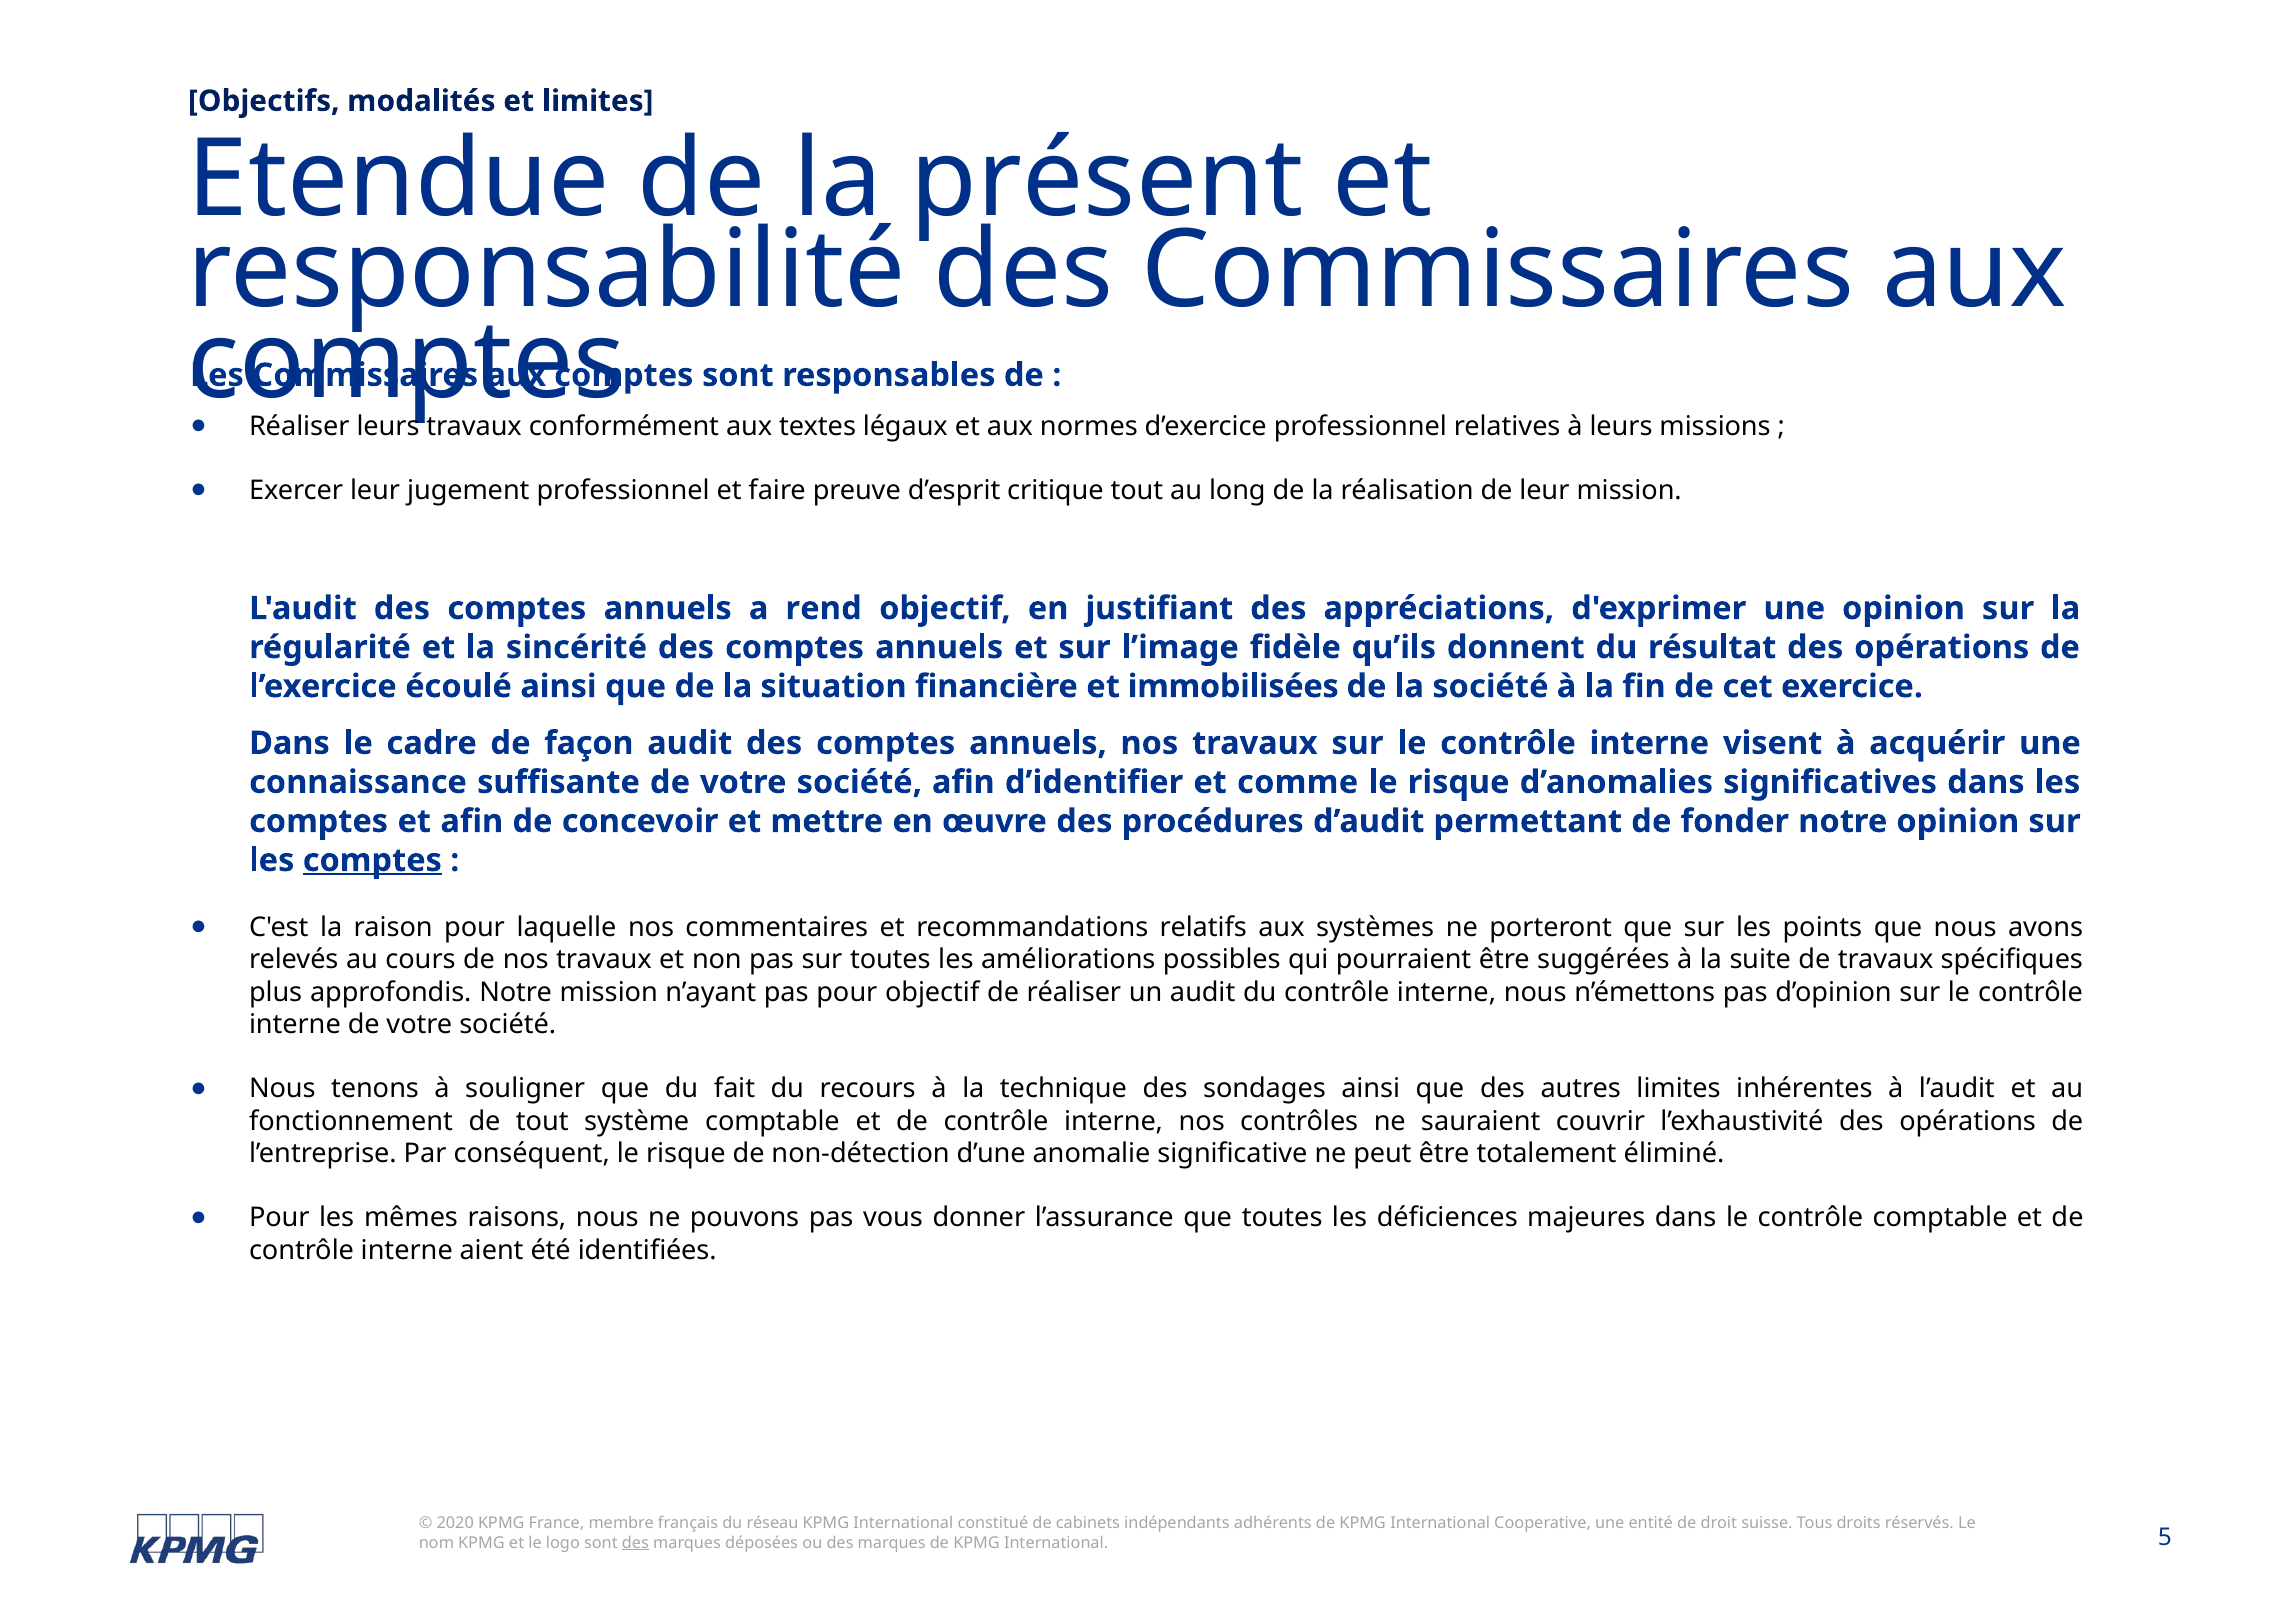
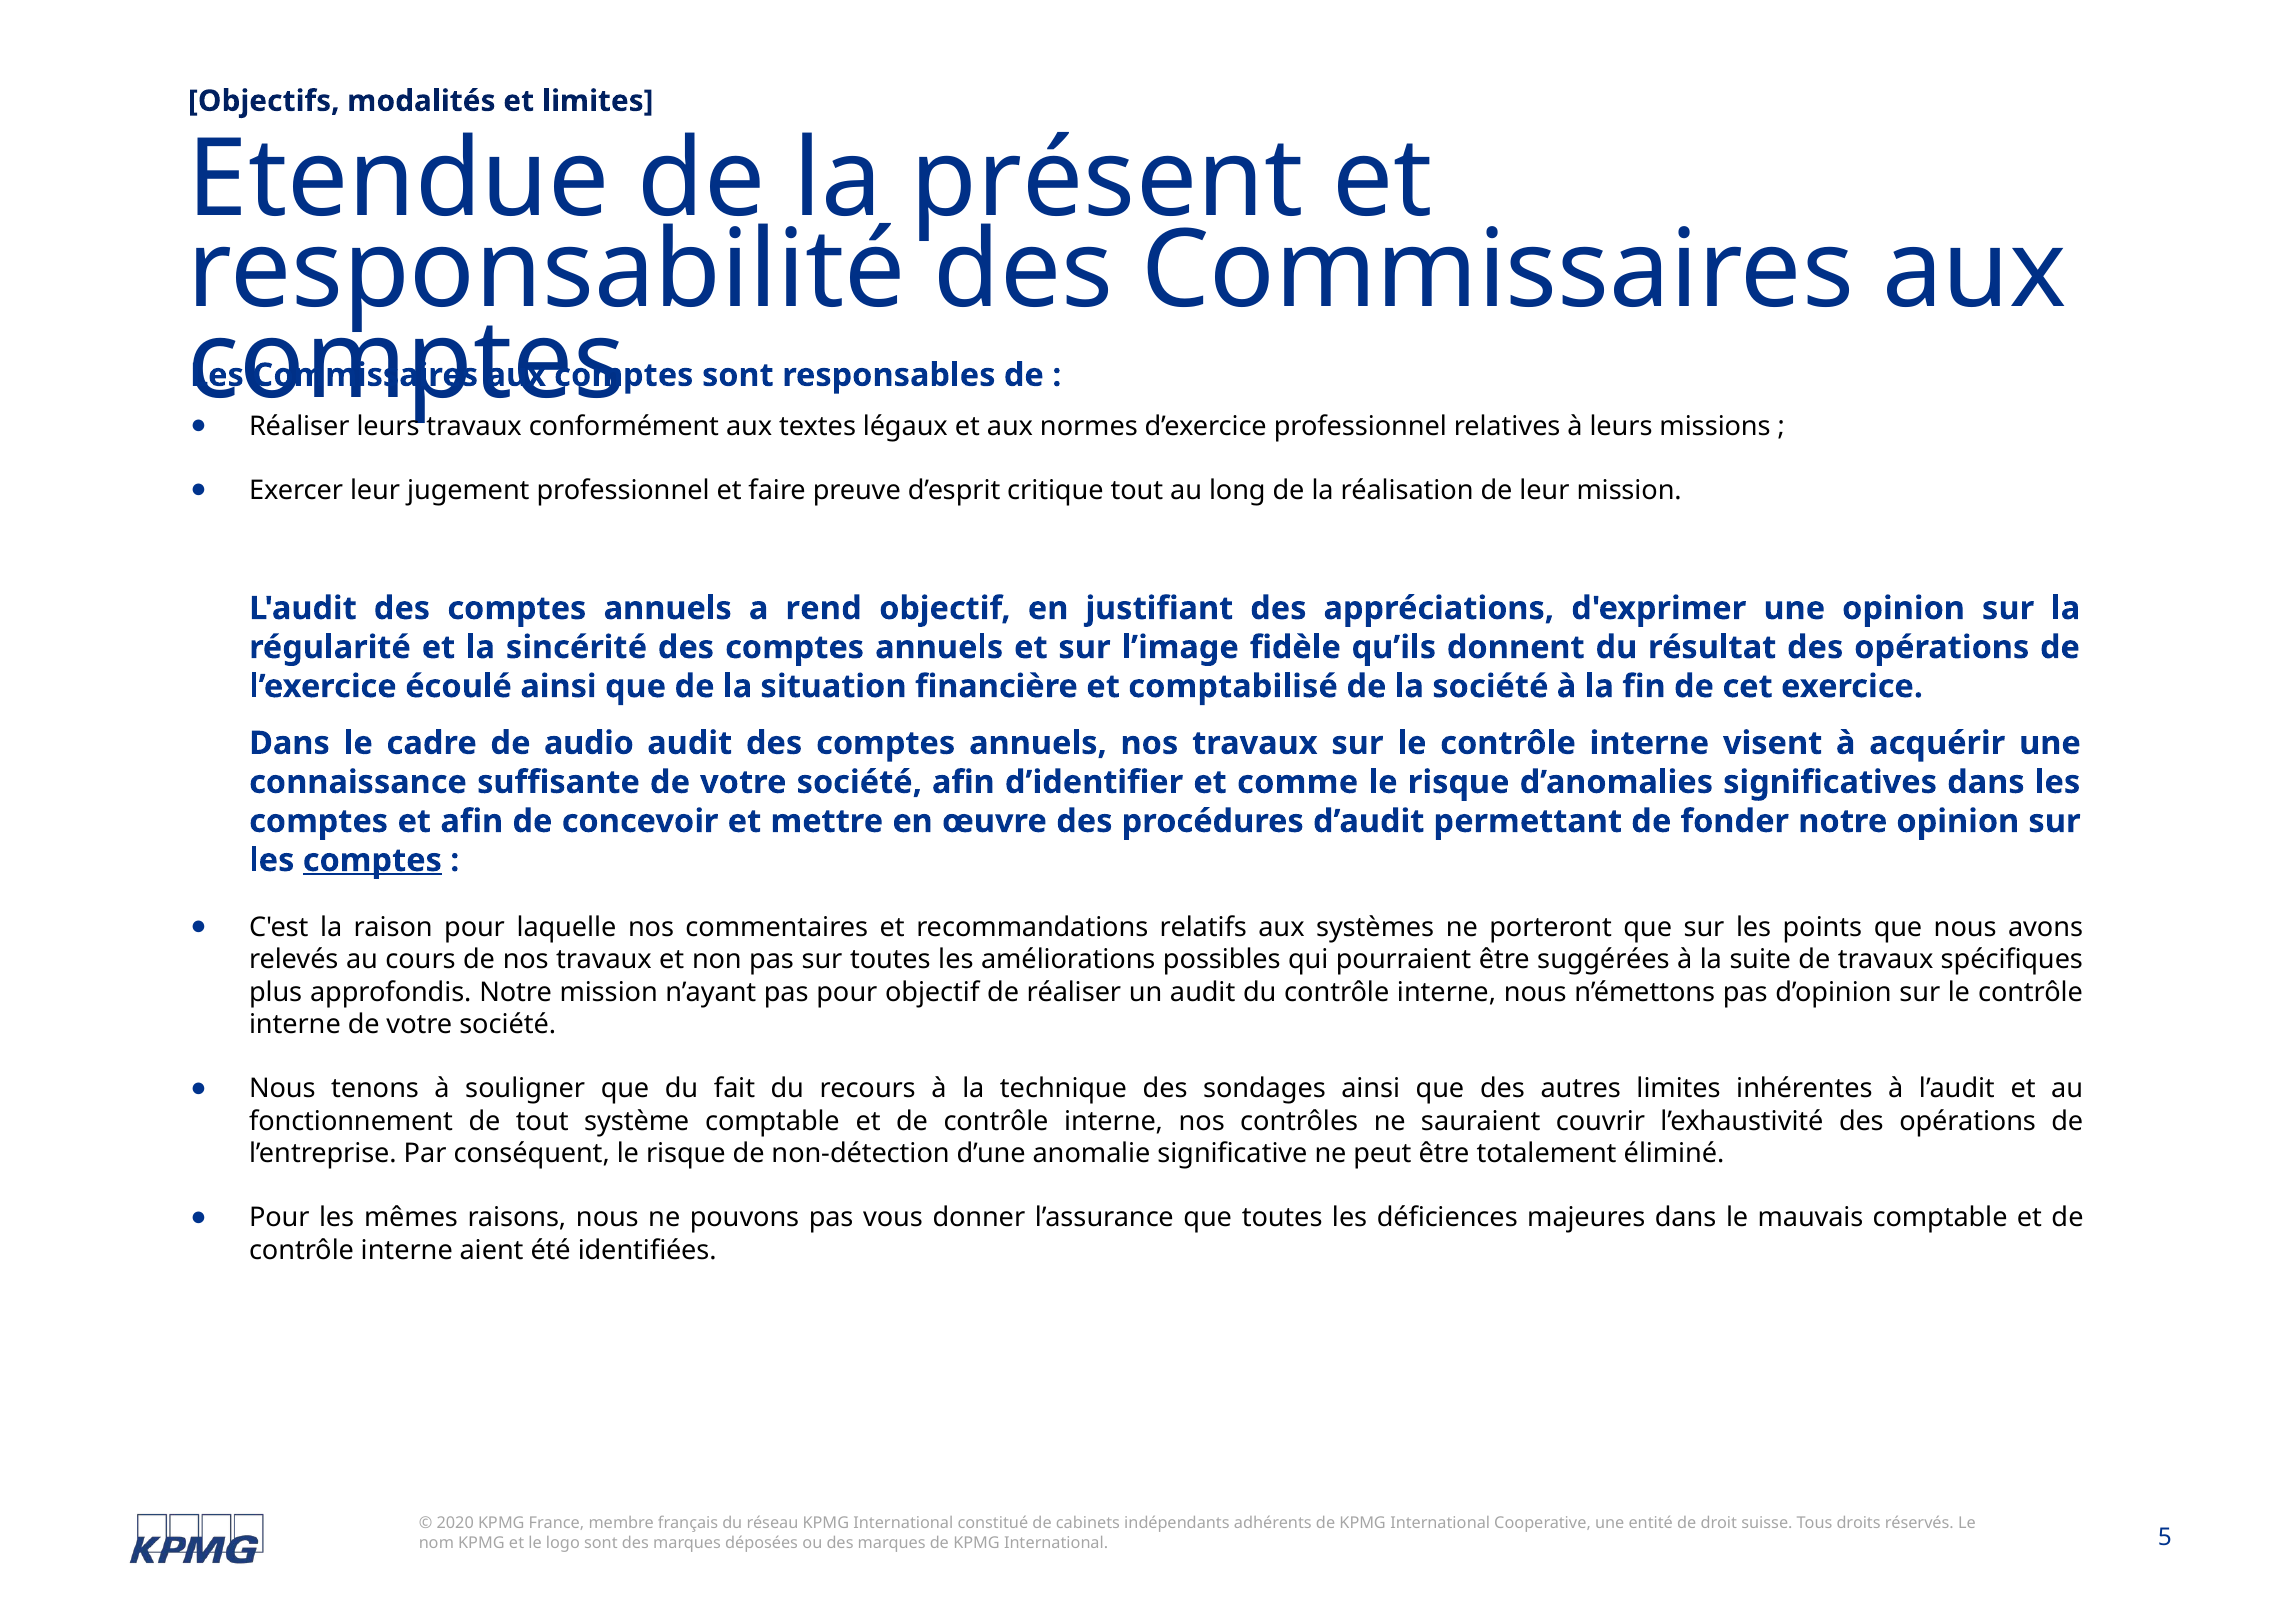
immobilisées: immobilisées -> comptabilisé (1233, 687)
façon: façon -> audio (589, 743)
dans le contrôle: contrôle -> mauvais (1810, 1218)
des underline: present -> none (635, 1543)
